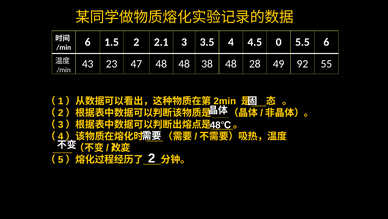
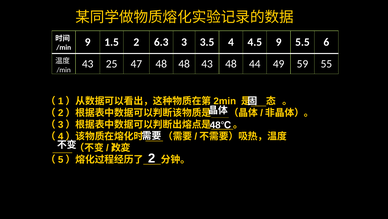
6: 6 -> 9 (88, 42)
2.1: 2.1 -> 6.3 (161, 42)
4.5 0: 0 -> 9 (279, 42)
23: 23 -> 25 (112, 64)
48 38: 38 -> 43 (207, 64)
28: 28 -> 44 (255, 64)
92: 92 -> 59 (302, 64)
